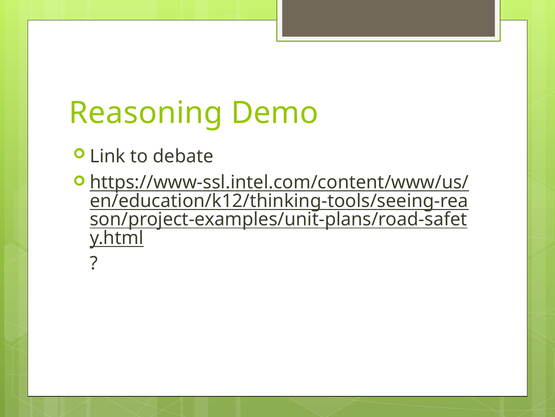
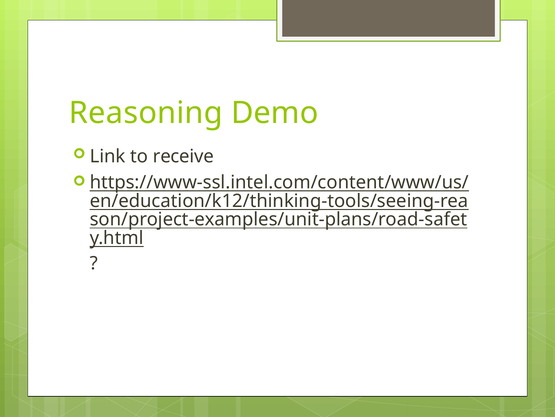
debate: debate -> receive (183, 156)
